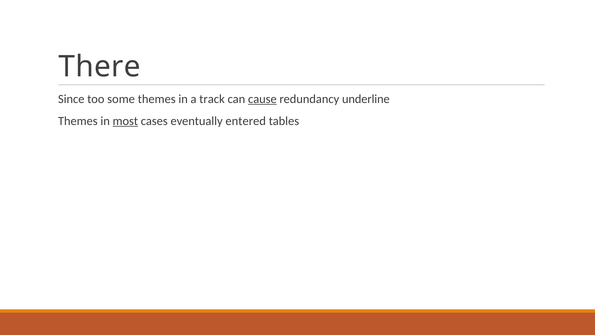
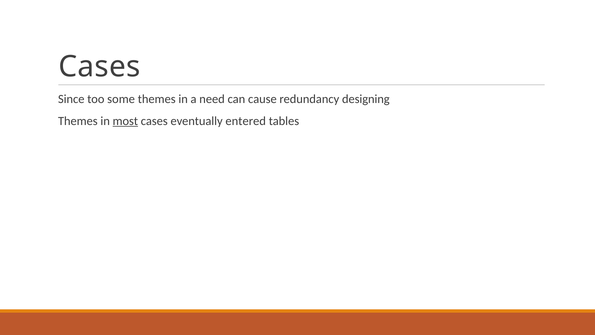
There: There -> Cases (99, 67)
track: track -> need (212, 99)
cause underline: present -> none (262, 99)
underline: underline -> designing (366, 99)
